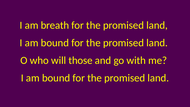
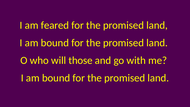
breath: breath -> feared (55, 25)
